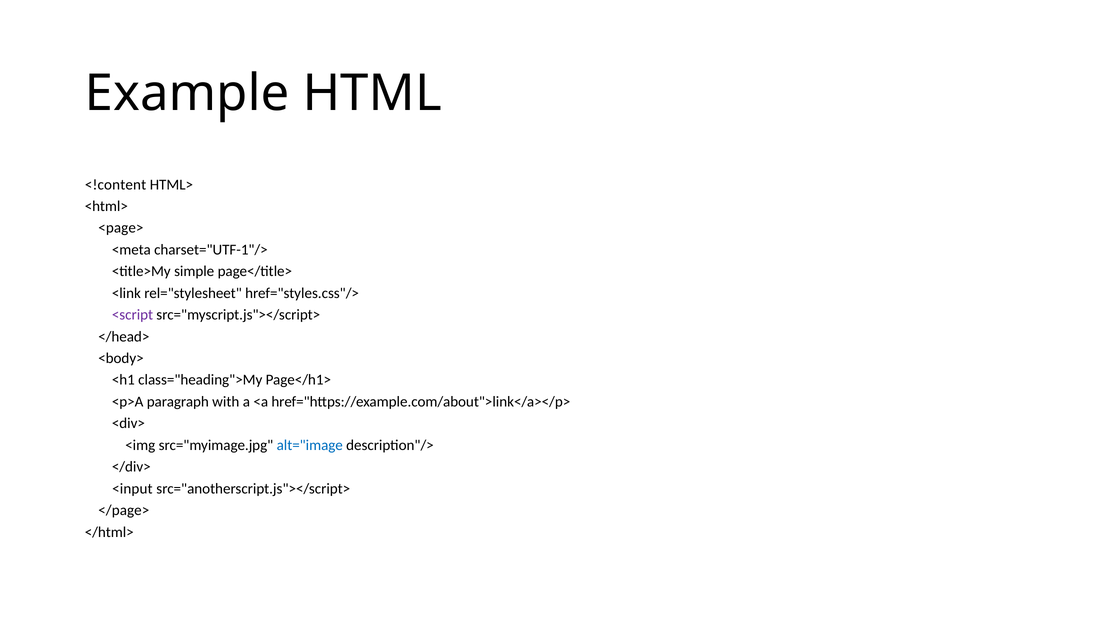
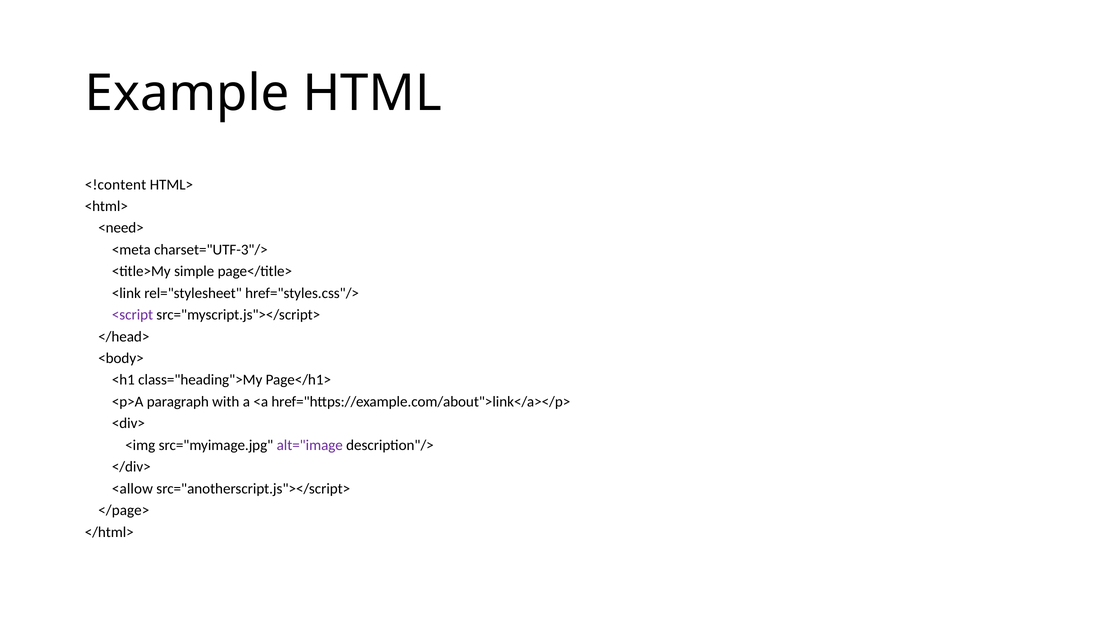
<page>: <page> -> <need> (121, 228)
charset="UTF-1"/>: charset="UTF-1"/> -> charset="UTF-3"/> (211, 249)
alt="image colour: blue -> purple (310, 445)
<input: <input -> <allow (132, 488)
